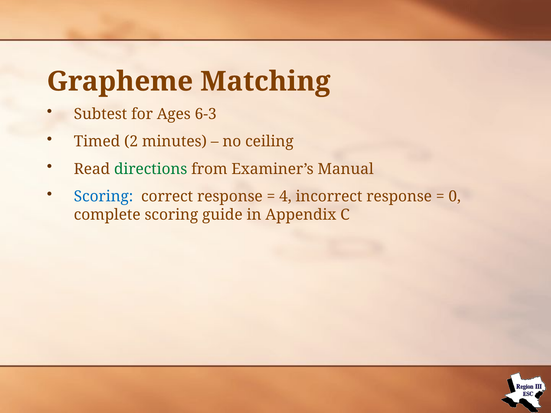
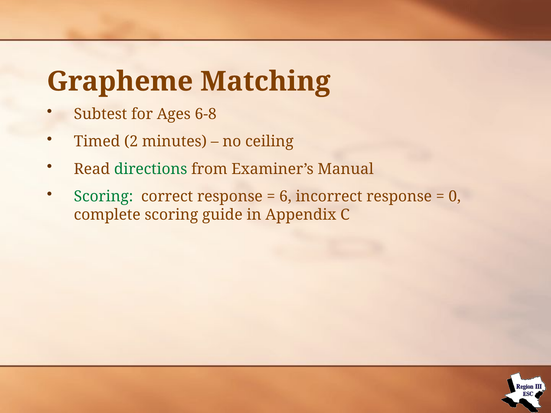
6-3: 6-3 -> 6-8 (206, 114)
Scoring colour: blue -> green (103, 197)
4: 4 -> 6 (285, 197)
